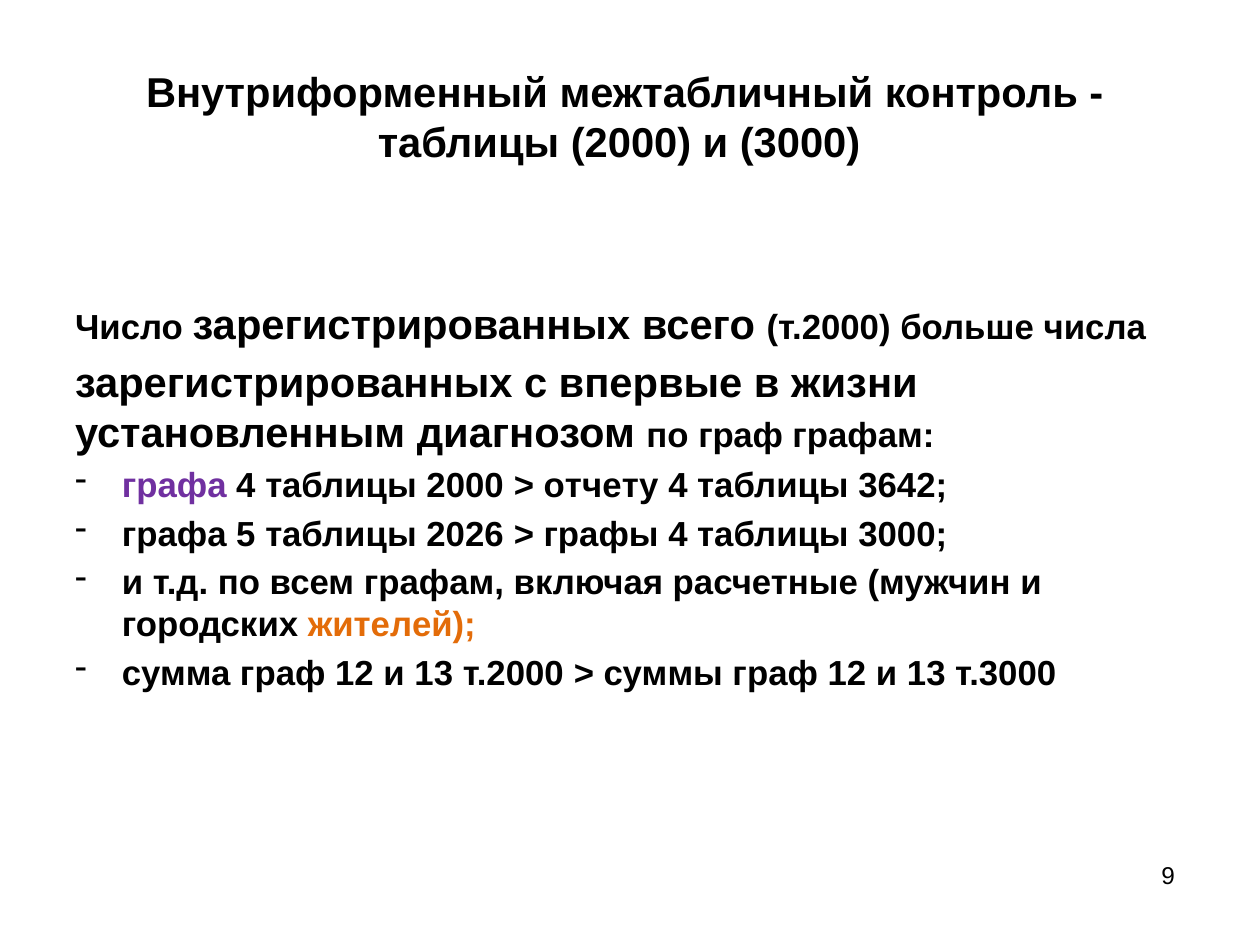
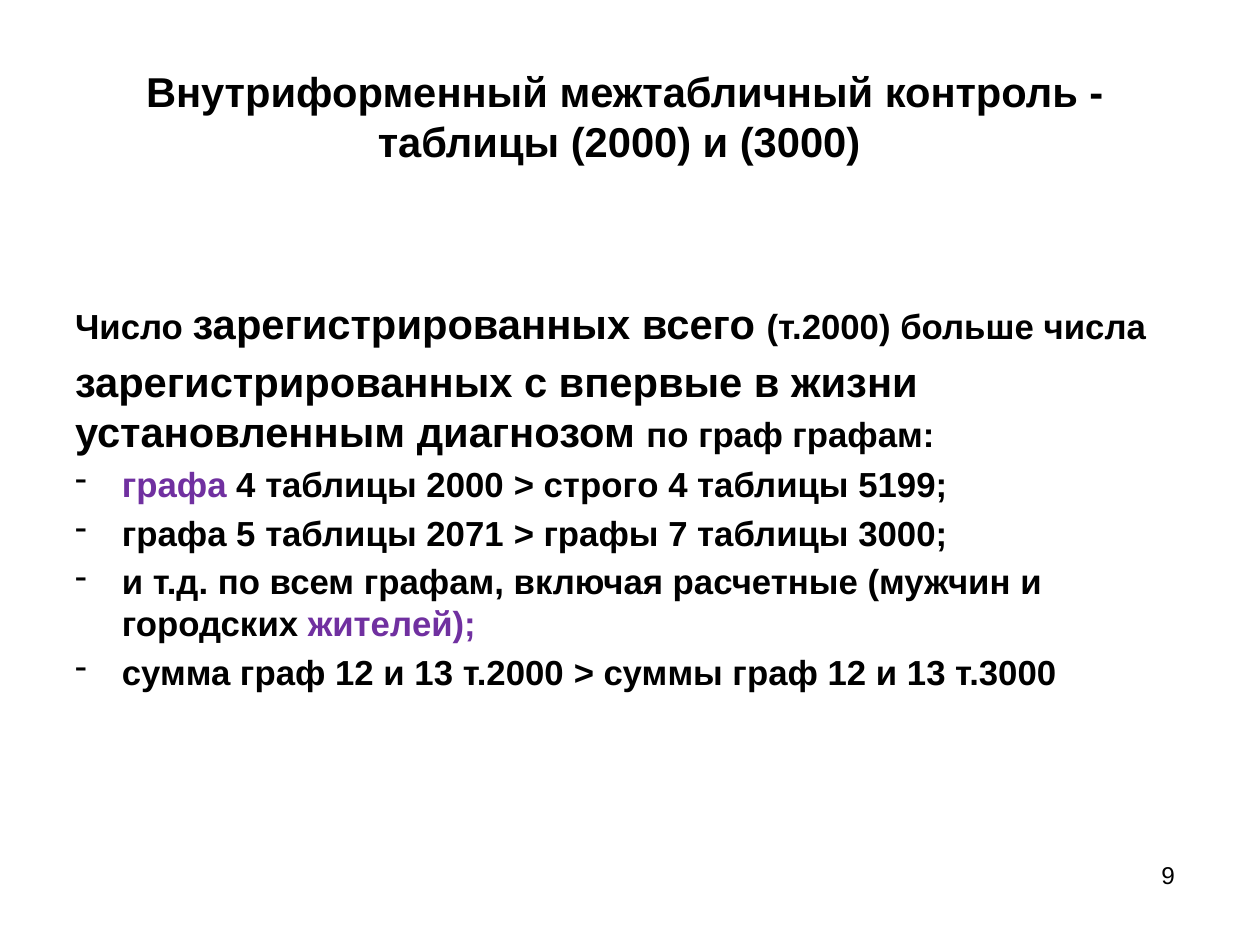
отчету: отчету -> строго (601, 486)
3642: 3642 -> 5199 (903, 486)
2026: 2026 -> 2071 (465, 534)
графы 4: 4 -> 7 (678, 534)
жителей colour: orange -> purple (392, 625)
